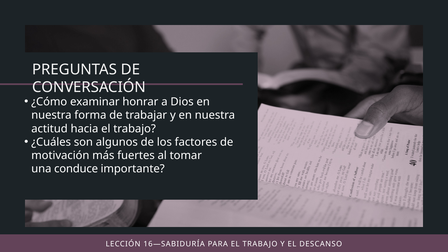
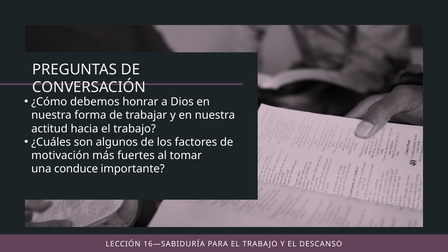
examinar: examinar -> debemos (95, 102)
